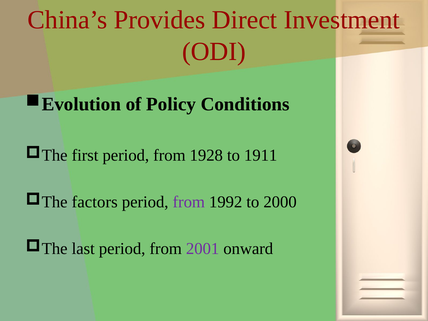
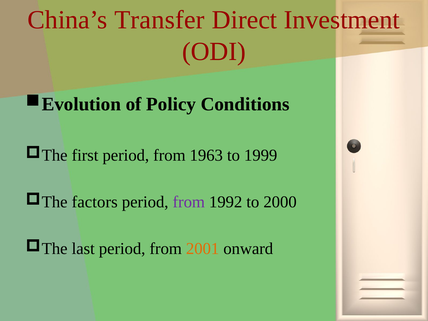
Provides: Provides -> Transfer (160, 20)
1928: 1928 -> 1963 (206, 155)
1911: 1911 -> 1999 (261, 155)
2001 colour: purple -> orange (203, 249)
